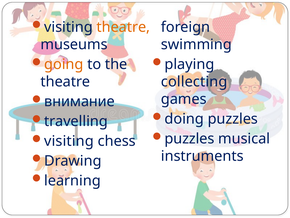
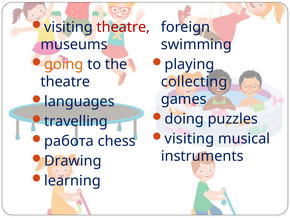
theatre colour: orange -> red (123, 27)
внимание: внимание -> languages (79, 101)
puzzles: puzzles -> visiting (189, 138)
visiting: visiting -> работа (69, 141)
